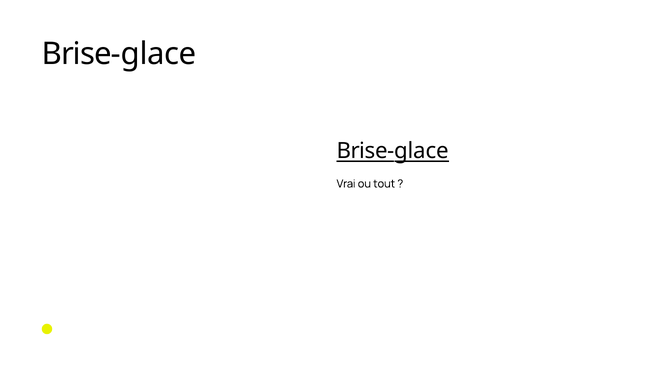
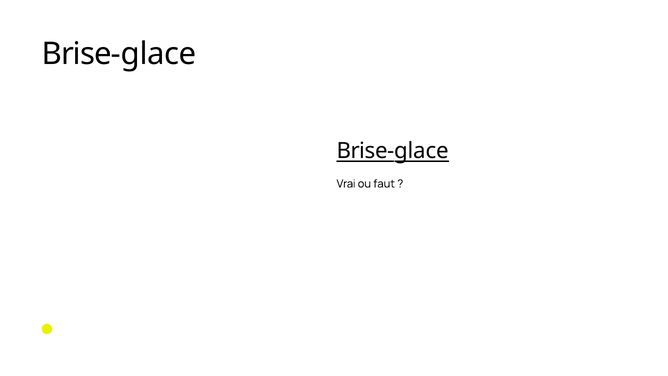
tout: tout -> faut (384, 184)
